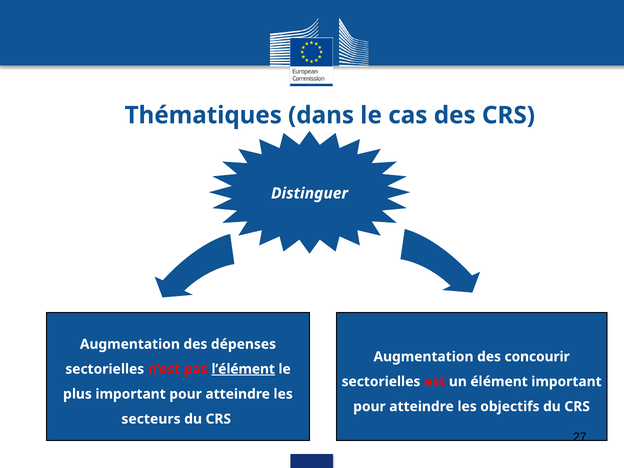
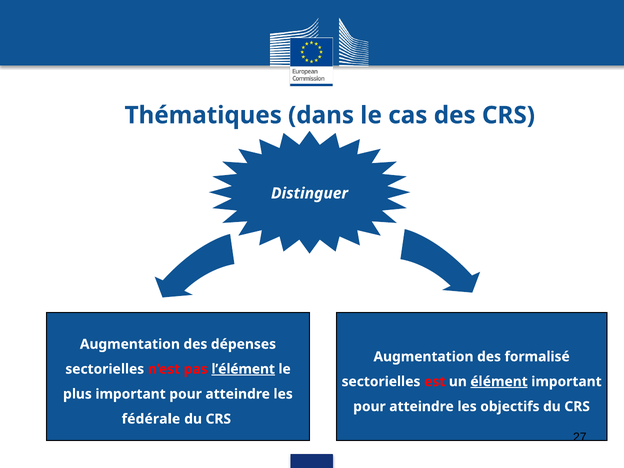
concourir: concourir -> formalisé (537, 357)
élément underline: none -> present (499, 382)
secteurs: secteurs -> fédérale (151, 419)
